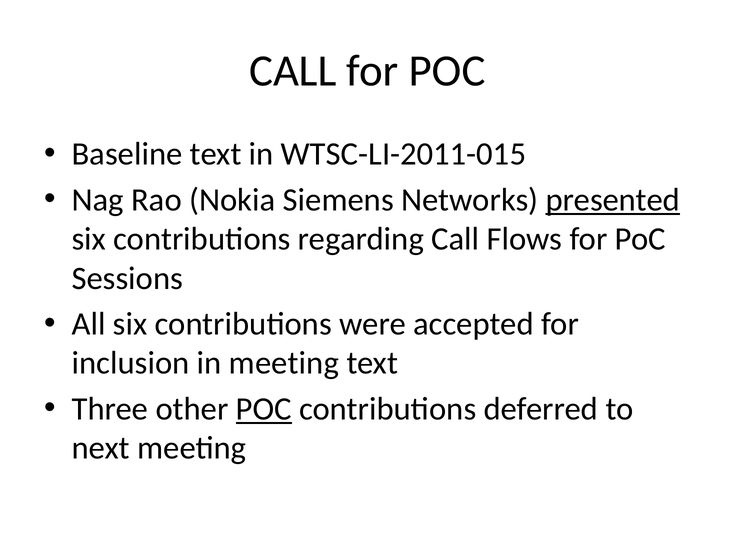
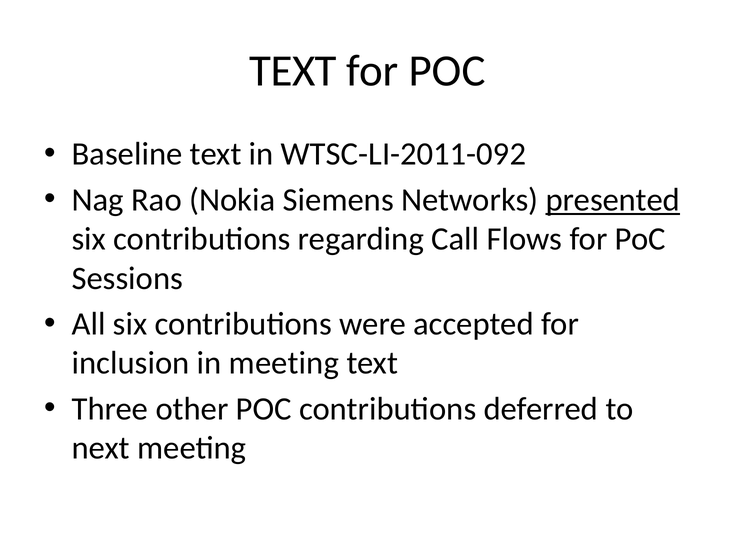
CALL: CALL -> TEXT (293, 71)
WTSC-LI-2011-015: WTSC-LI-2011-015 -> WTSC-LI-2011-092 (403, 154)
POC underline: present -> none (264, 409)
